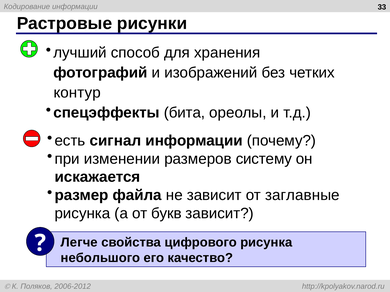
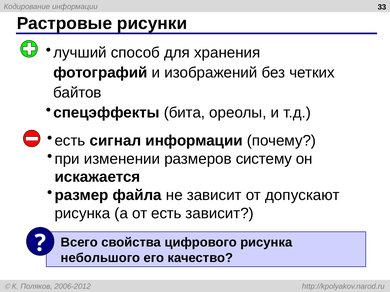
контур: контур -> байтов (77, 93)
заглавные: заглавные -> допускают (302, 195)
от букв: букв -> есть (166, 214)
Легче: Легче -> Всего (79, 243)
